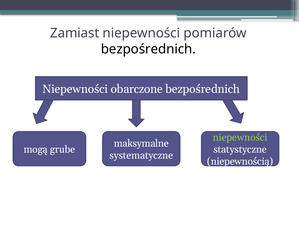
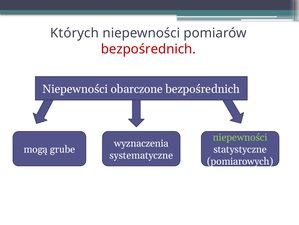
Zamiast: Zamiast -> Których (75, 33)
bezpośrednich colour: black -> red (148, 49)
maksymalne: maksymalne -> wyznaczenia (141, 143)
niepewnością: niepewnością -> pomiarowych (240, 161)
